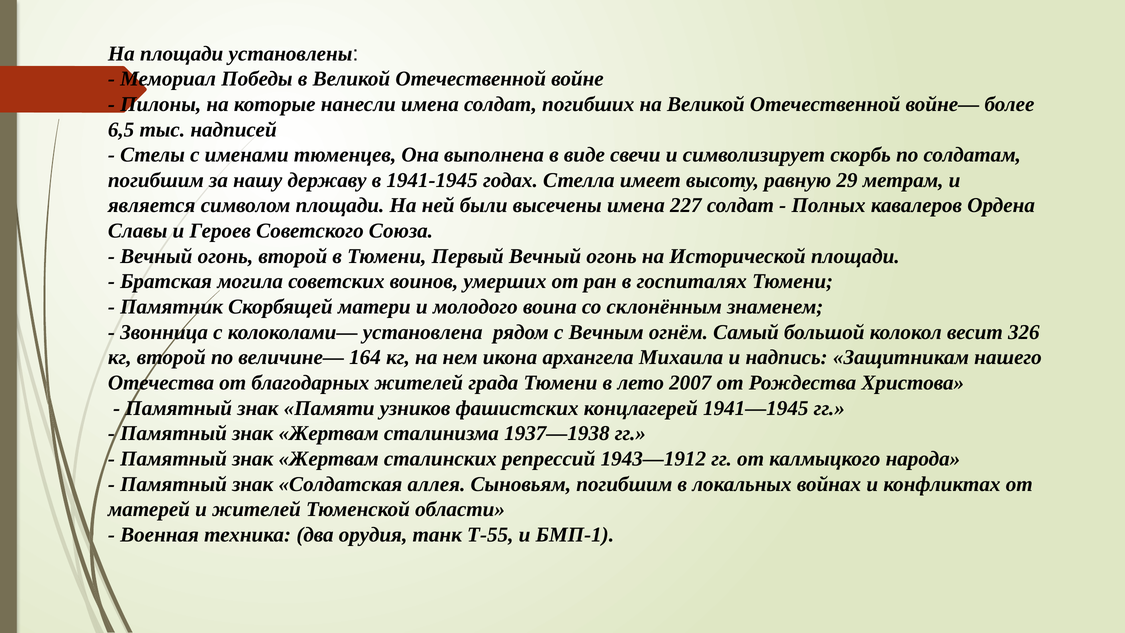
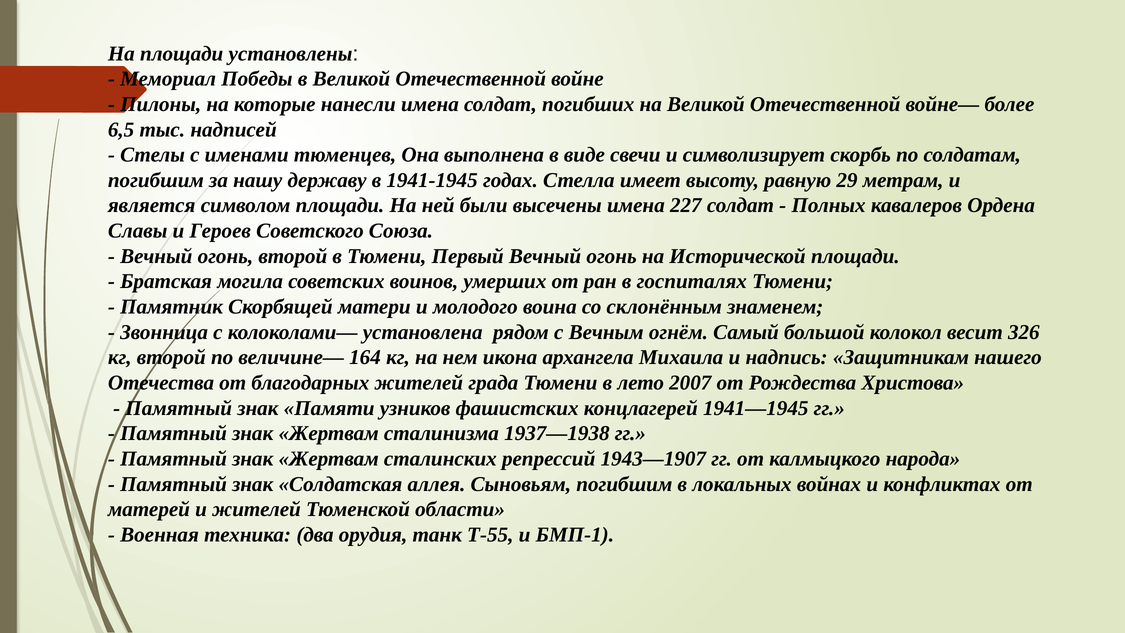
1943—1912: 1943—1912 -> 1943—1907 (653, 459)
